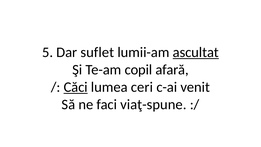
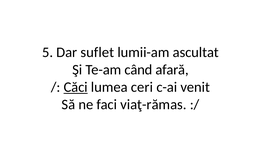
ascultat underline: present -> none (196, 52)
copil: copil -> când (138, 70)
viaţ-spune: viaţ-spune -> viaţ-rămas (153, 104)
